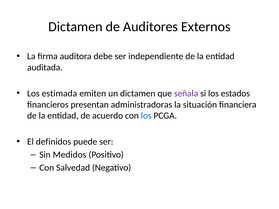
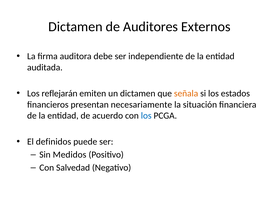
estimada: estimada -> reflejarán (60, 94)
señala colour: purple -> orange (186, 94)
administradoras: administradoras -> necesariamente (141, 105)
